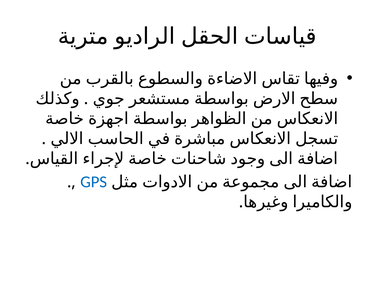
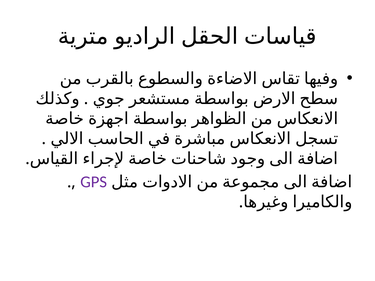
GPS colour: blue -> purple (94, 182)
